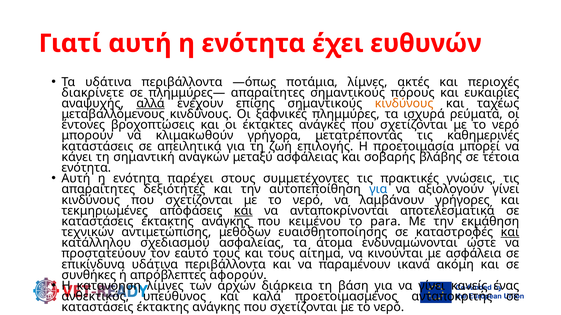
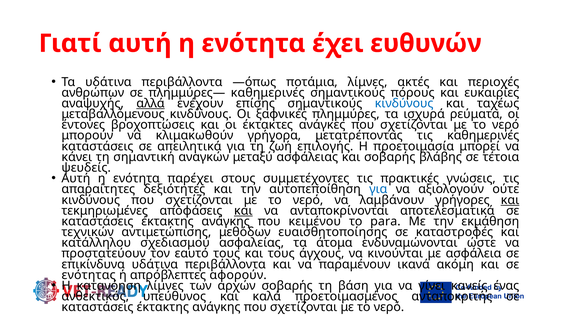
διακρίνετε: διακρίνετε -> ανθρώπων (93, 93)
πλημμύρες— απαραίτητες: απαραίτητες -> καθημερινές (268, 93)
κινδύνους colour: orange -> blue (404, 104)
ενότητα: ενότητα -> ψευδείς (86, 168)
αξιολογούν γίνει: γίνει -> ούτε (506, 190)
και underline: none -> present (510, 200)
και underline: present -> none (510, 233)
αίτημα: αίτημα -> άγχους (322, 254)
συνθήκες: συνθήκες -> ενότητας (89, 275)
αρχών διάρκεια: διάρκεια -> σοβαρής (287, 286)
